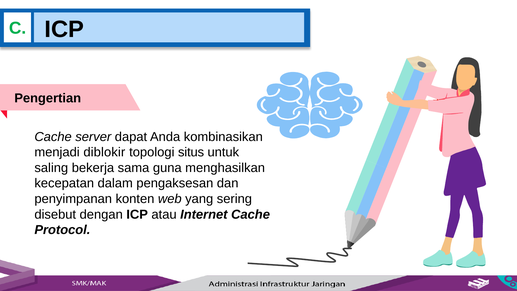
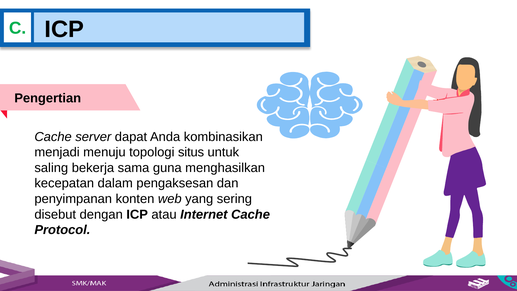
diblokir: diblokir -> menuju (104, 152)
